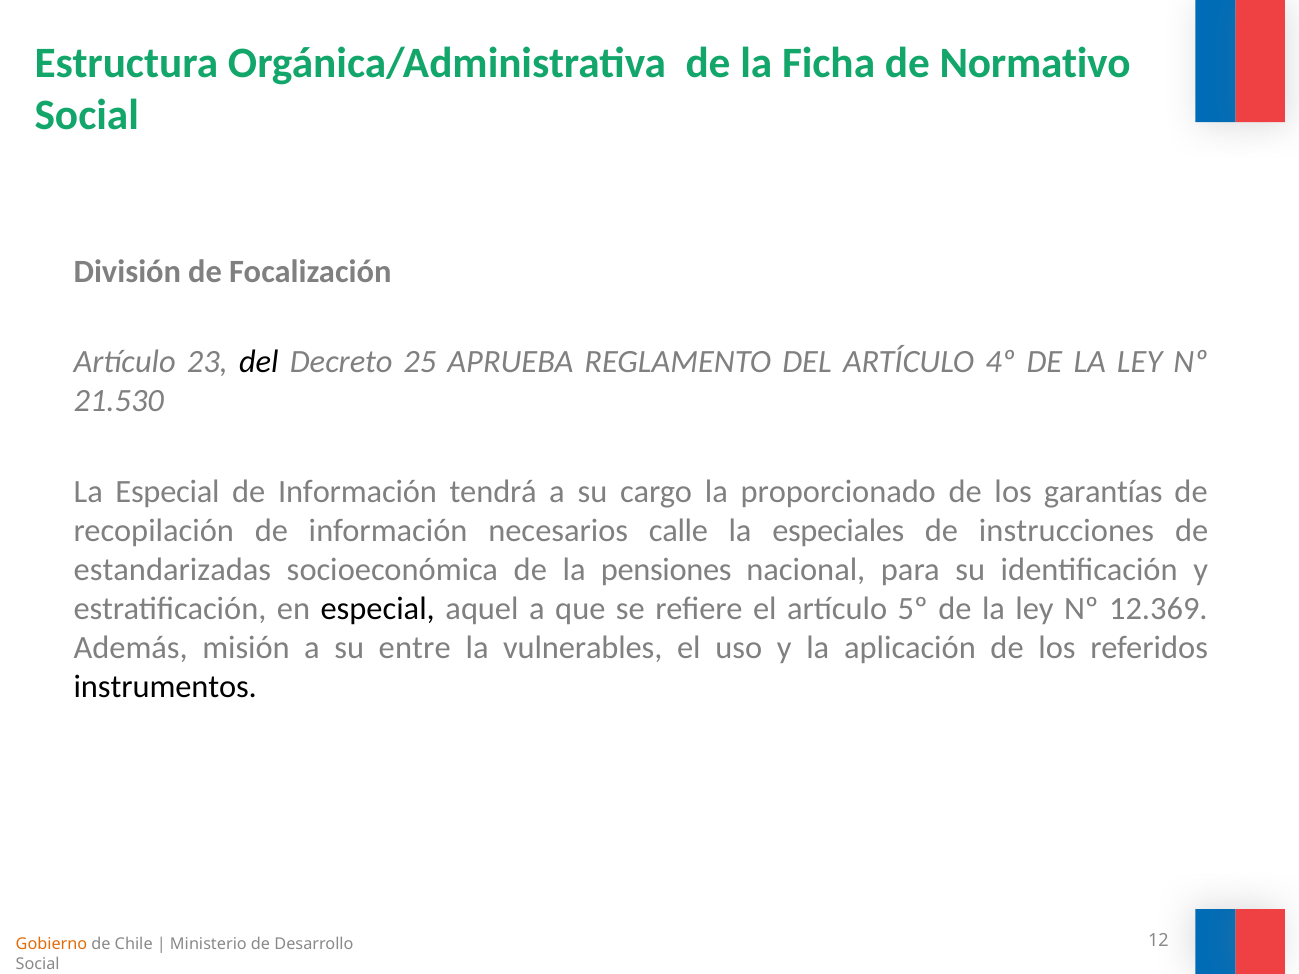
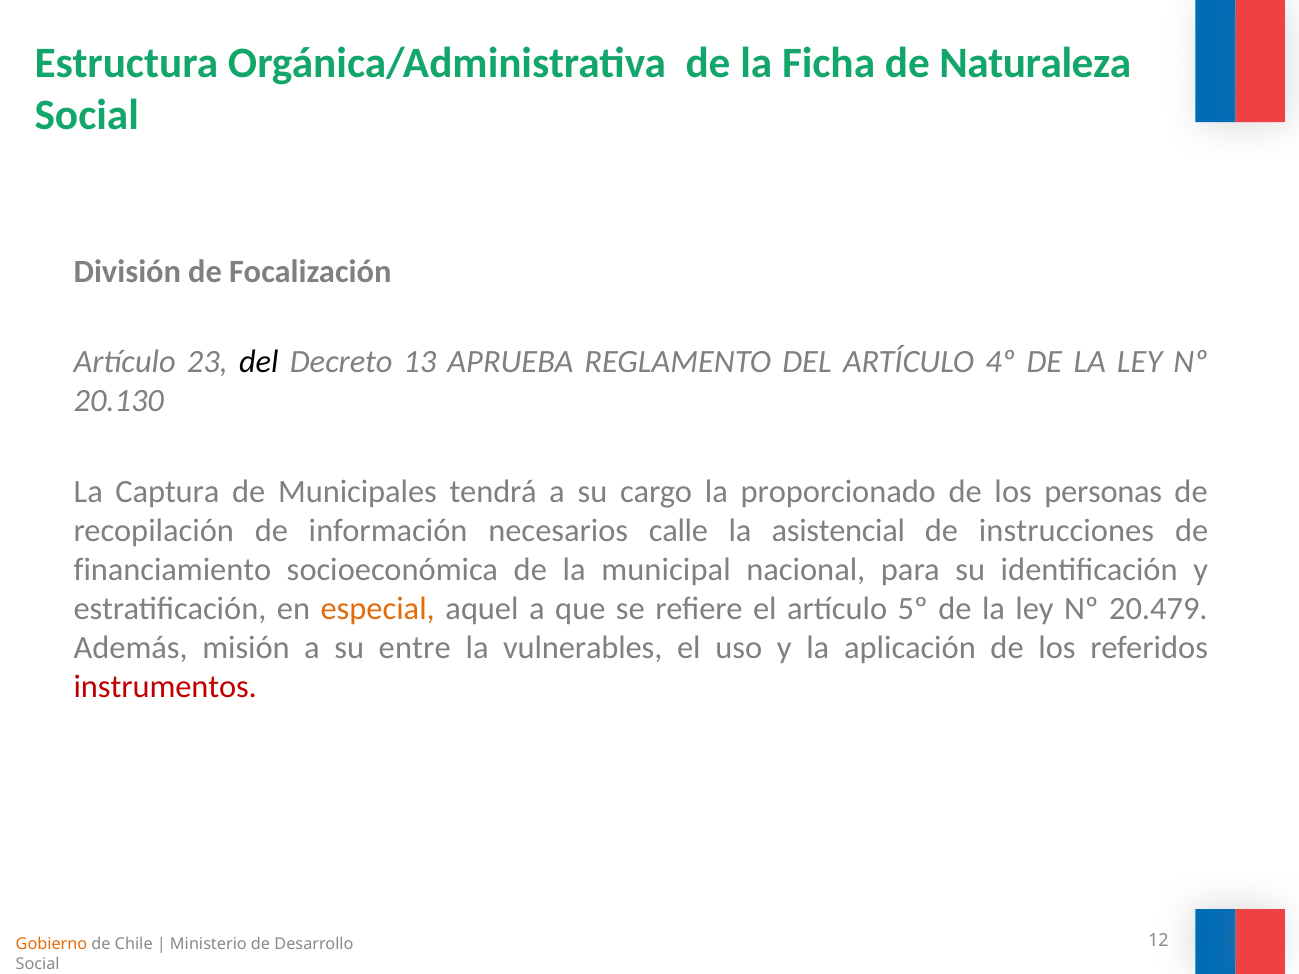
Normativo: Normativo -> Naturaleza (1035, 64)
25: 25 -> 13 (420, 362)
21.530: 21.530 -> 20.130 (119, 401)
La Especial: Especial -> Captura (167, 492)
Información: Información -> Municipales (357, 492)
garantías: garantías -> personas (1103, 492)
especiales: especiales -> asistencial (838, 531)
estandarizadas: estandarizadas -> financiamiento (172, 570)
pensiones: pensiones -> municipal (666, 570)
especial colour: black -> orange (378, 609)
12.369: 12.369 -> 20.479 (1158, 609)
instrumentos colour: black -> red (165, 687)
